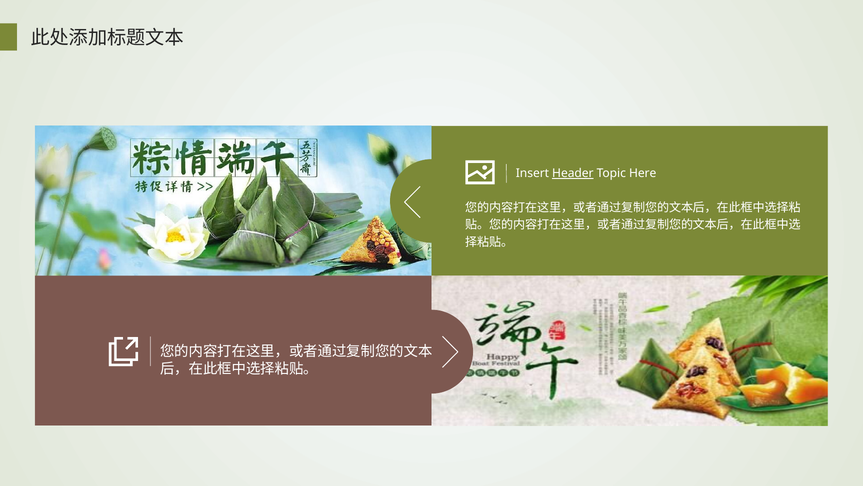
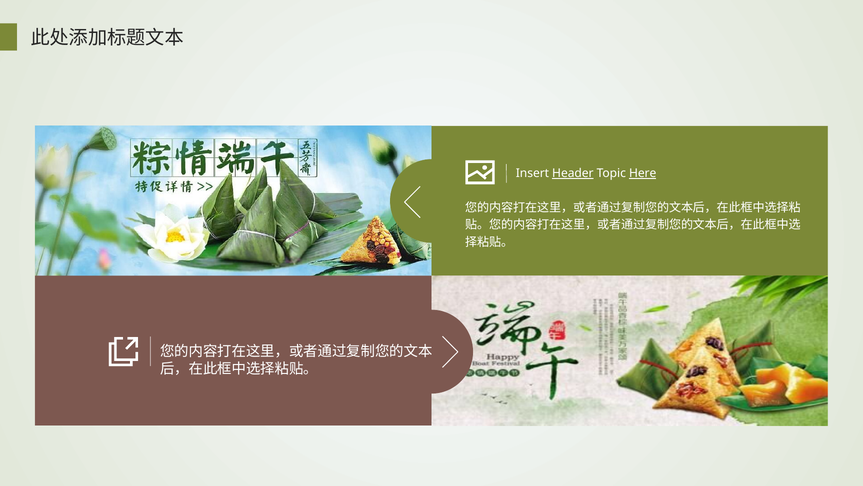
Here underline: none -> present (643, 173)
